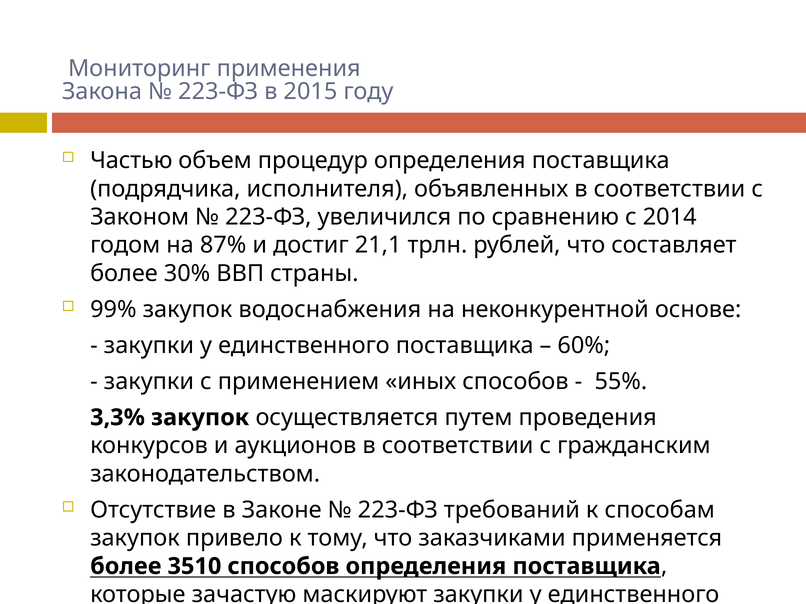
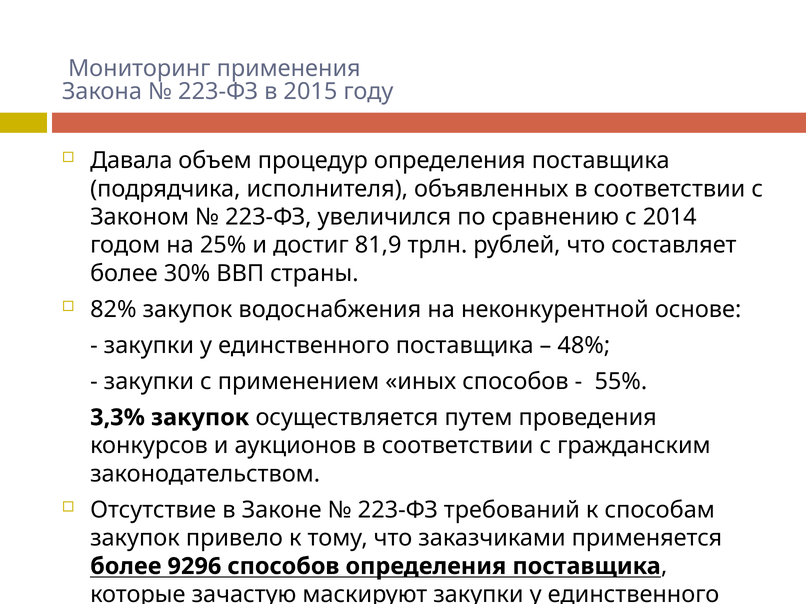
Частью: Частью -> Давала (131, 161)
87%: 87% -> 25% (223, 245)
21,1: 21,1 -> 81,9 (378, 245)
99%: 99% -> 82% (113, 310)
60%: 60% -> 48% (584, 346)
3510: 3510 -> 9296 (194, 567)
